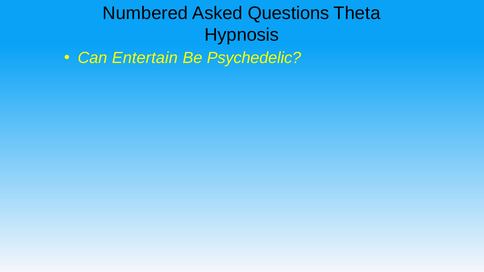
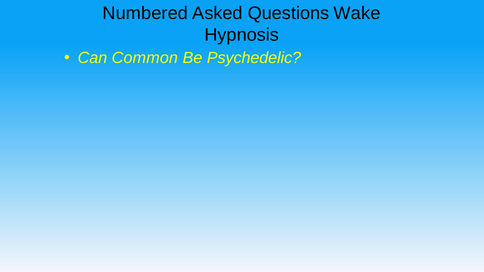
Theta: Theta -> Wake (357, 13)
Entertain: Entertain -> Common (145, 58)
